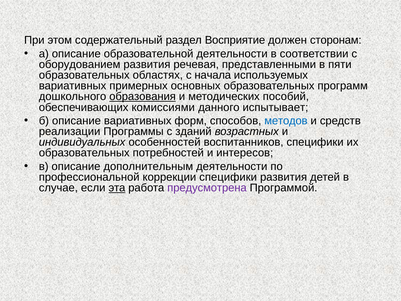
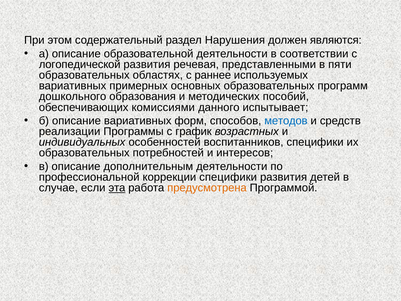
Восприятие: Восприятие -> Нарушения (235, 40)
сторонам: сторонам -> являются (336, 40)
оборудованием: оборудованием -> логопедической (80, 64)
начала: начала -> раннее (213, 75)
образования underline: present -> none (143, 97)
зданий: зданий -> график (194, 131)
предусмотрена colour: purple -> orange (207, 188)
